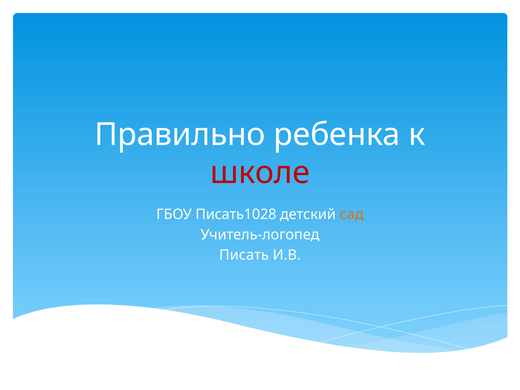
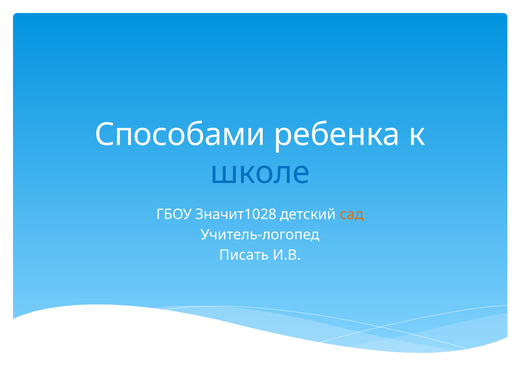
Правильно: Правильно -> Способами (180, 135)
школе colour: red -> blue (260, 173)
Писать1028: Писать1028 -> Значит1028 (236, 215)
